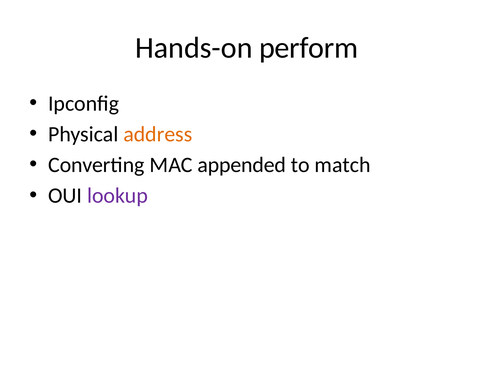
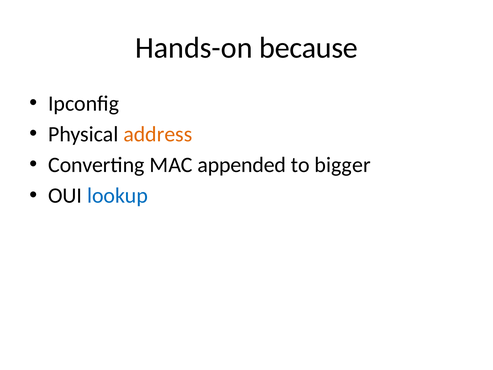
perform: perform -> because (309, 48)
match: match -> bigger (343, 165)
lookup colour: purple -> blue (118, 195)
